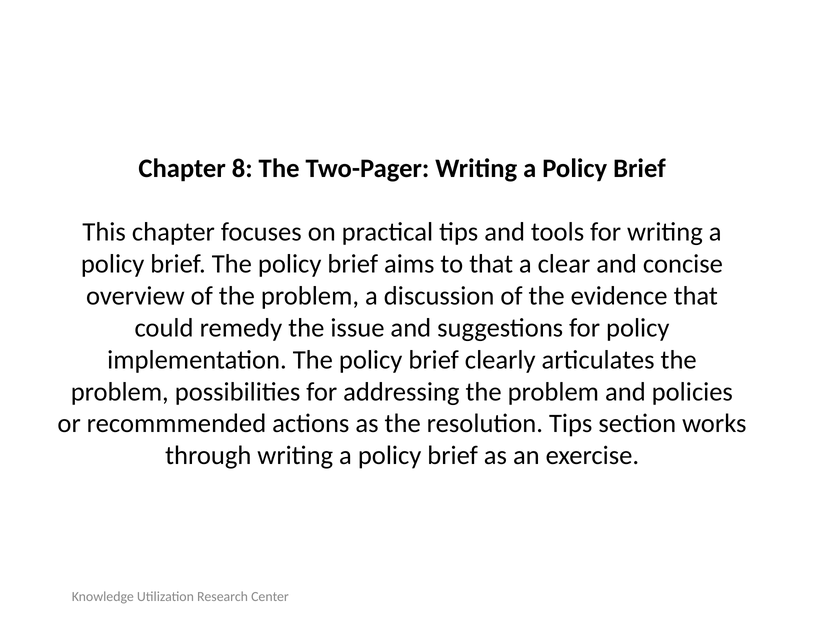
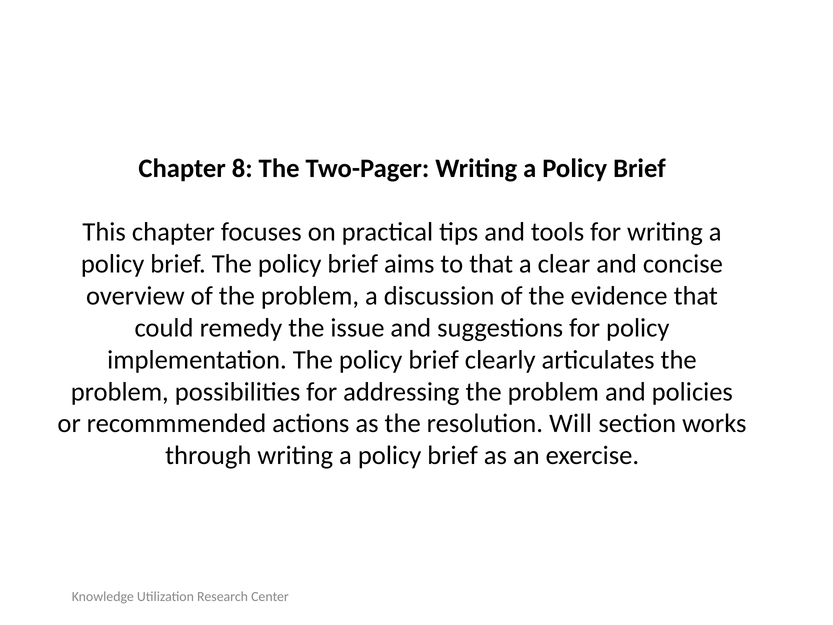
resolution Tips: Tips -> Will (571, 423)
